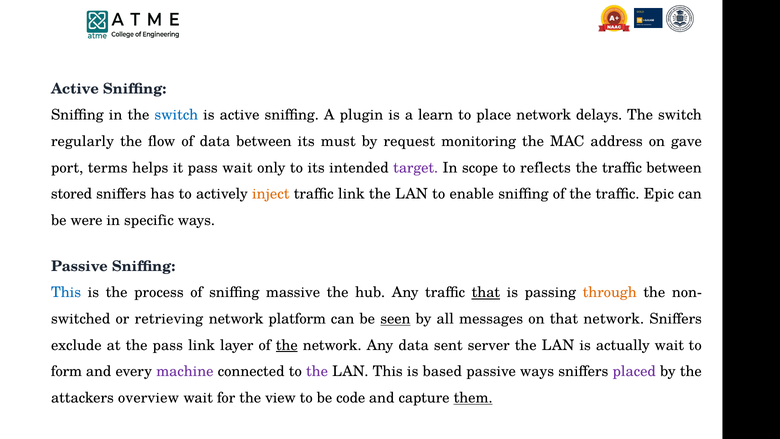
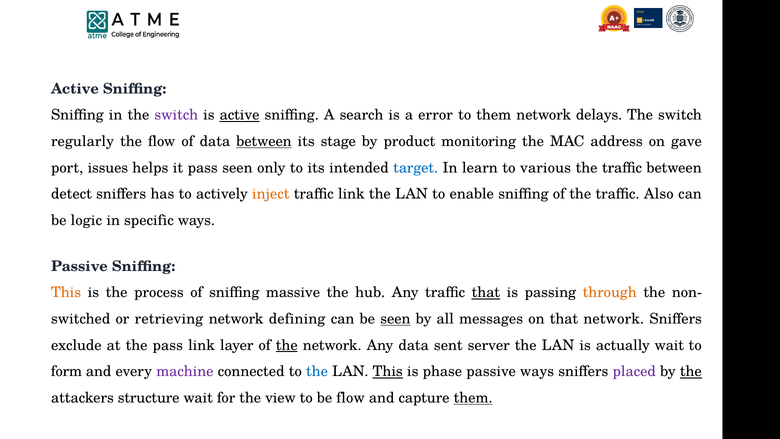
switch colour: blue -> purple (176, 115)
active underline: none -> present (240, 115)
plugin: plugin -> search (362, 115)
learn: learn -> error (436, 115)
to place: place -> them (494, 115)
between underline: none -> present (264, 141)
must: must -> stage (338, 141)
request: request -> product (409, 141)
terms: terms -> issues (108, 168)
pass wait: wait -> seen (237, 168)
target colour: purple -> blue (416, 168)
scope: scope -> learn (480, 168)
reflects: reflects -> various (546, 168)
stored: stored -> detect (71, 194)
Epic: Epic -> Also (659, 194)
were: were -> logic (86, 220)
This colour: blue -> orange (66, 292)
platform: platform -> defining (297, 319)
the colour: purple -> blue (317, 371)
This underline: none -> present (388, 371)
based: based -> phase (442, 371)
the underline: none -> present (691, 371)
overview: overview -> structure (149, 398)
be code: code -> flow (351, 398)
